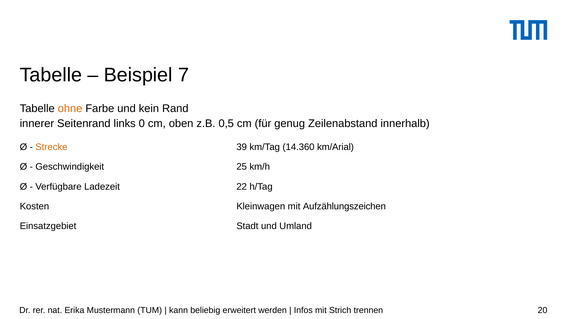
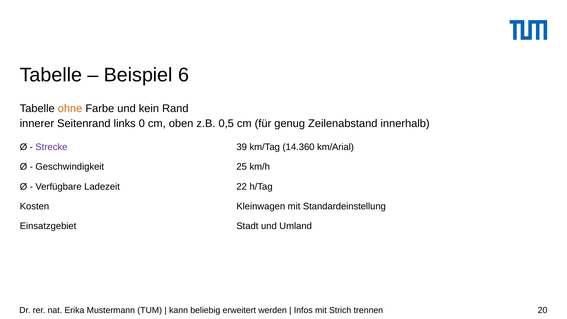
7: 7 -> 6 (183, 75)
Strecke colour: orange -> purple (51, 147)
Aufzählungszeichen: Aufzählungszeichen -> Standardeinstellung (344, 206)
